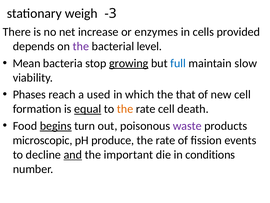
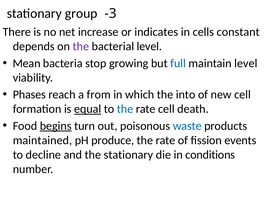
weigh: weigh -> group (81, 13)
enzymes: enzymes -> indicates (156, 32)
provided: provided -> constant (238, 32)
growing underline: present -> none (129, 63)
maintain slow: slow -> level (246, 63)
used: used -> from (99, 94)
that: that -> into (186, 94)
the colour: orange -> blue (125, 109)
waste colour: purple -> blue (187, 126)
microscopic: microscopic -> maintained (42, 140)
and underline: present -> none (73, 154)
the important: important -> stationary (128, 154)
